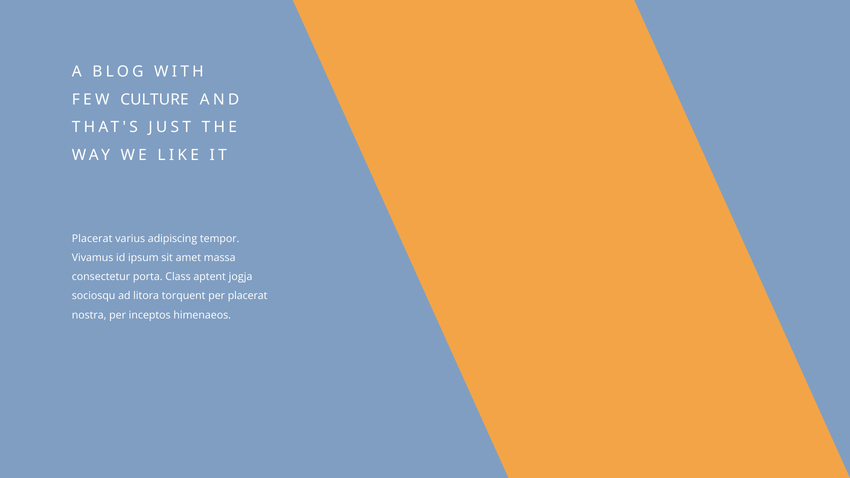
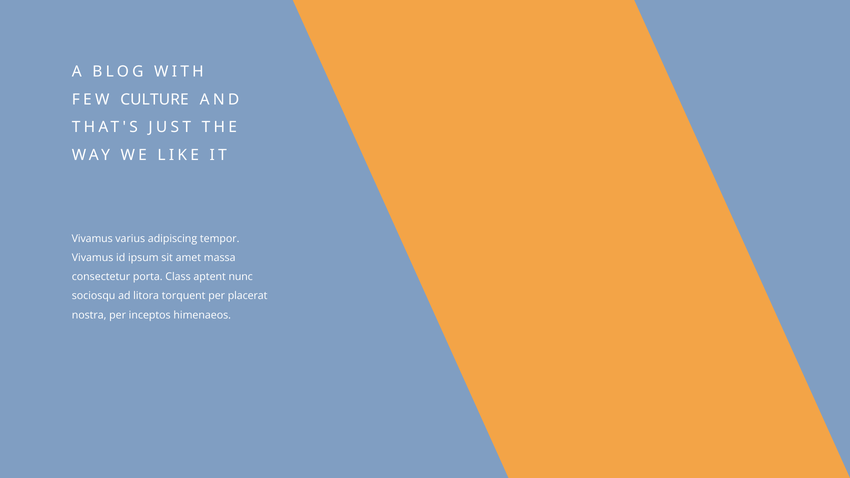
Placerat: Placerat -> Vivamus (92, 239)
jogja: jogja -> nunc (241, 277)
